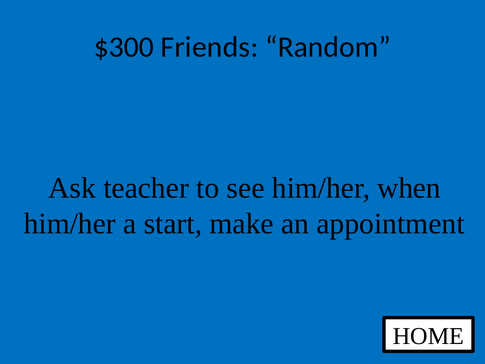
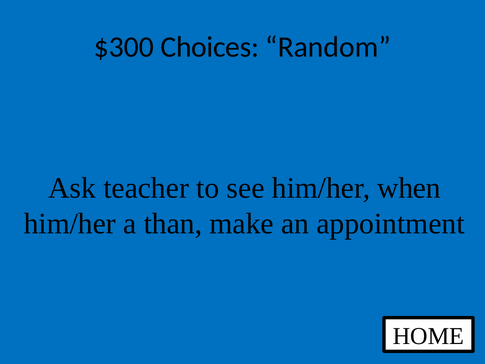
Friends: Friends -> Choices (210, 47)
start: start -> than (173, 223)
